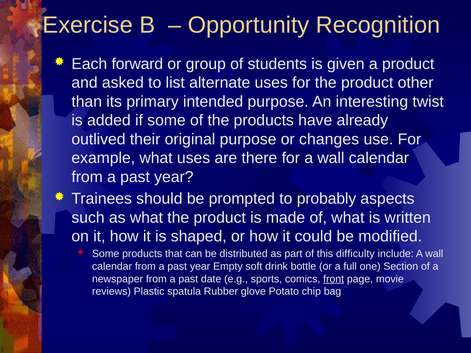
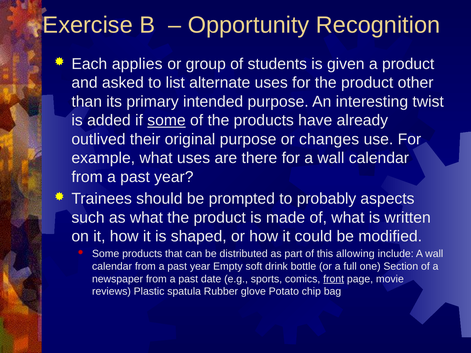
forward: forward -> applies (137, 64)
some underline: none -> present (167, 120)
difficulty: difficulty -> allowing (355, 254)
